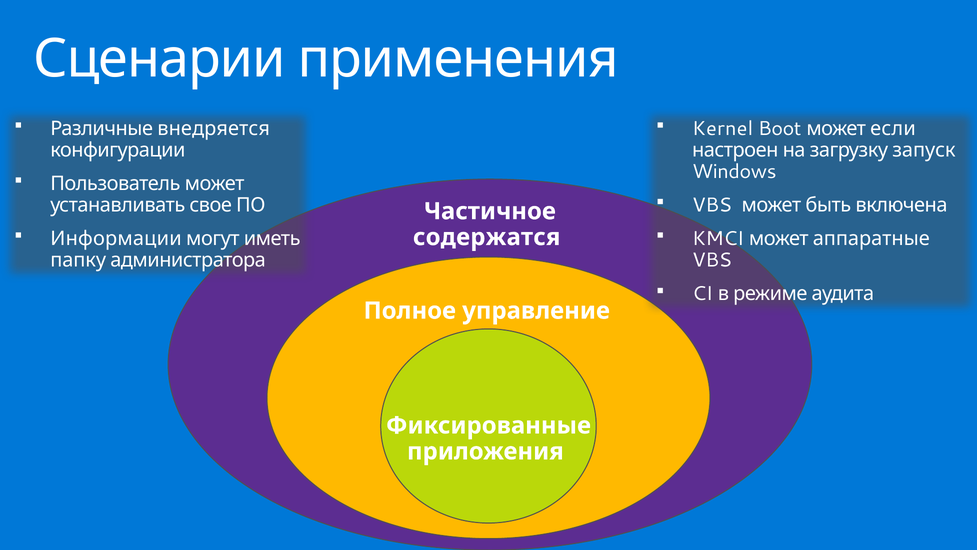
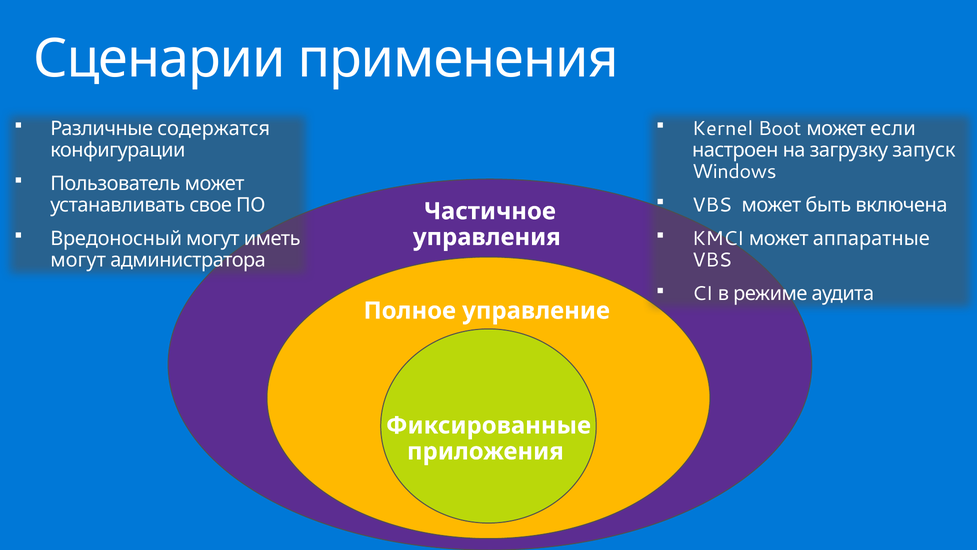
внедряется: внедряется -> содержатся (214, 128)
Информации: Информации -> Вредоносный (116, 239)
содержатся: содержатся -> управления (487, 237)
папку: папку -> могут (78, 260)
